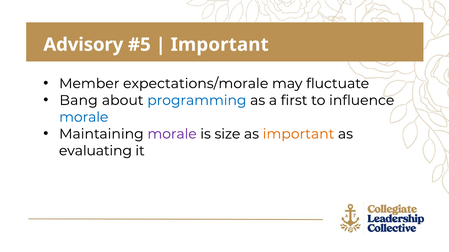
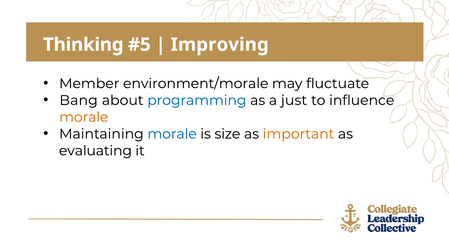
Advisory: Advisory -> Thinking (83, 45)
Important: Important -> Improving (220, 45)
expectations/morale: expectations/morale -> environment/morale (196, 84)
first: first -> just (294, 101)
morale colour: blue -> orange (84, 117)
morale colour: purple -> blue (172, 134)
